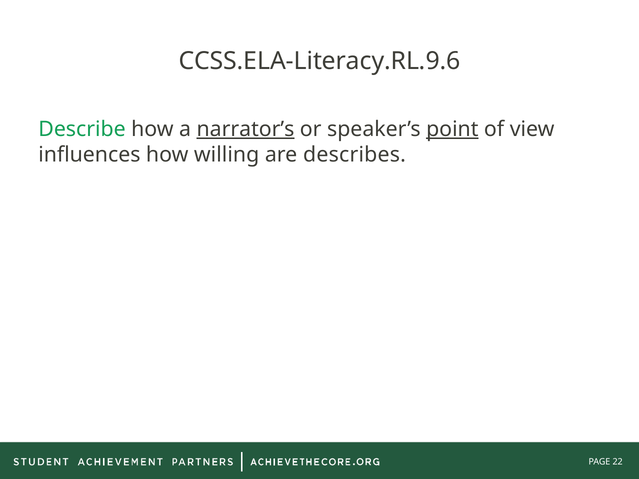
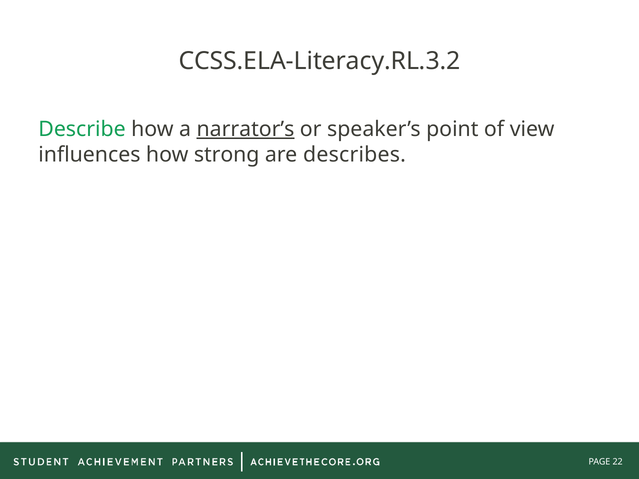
CCSS.ELA-Literacy.RL.9.6: CCSS.ELA-Literacy.RL.9.6 -> CCSS.ELA-Literacy.RL.3.2 (320, 61)
point underline: present -> none (452, 129)
willing: willing -> strong (227, 155)
